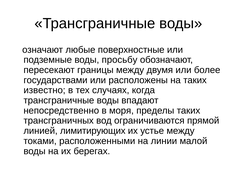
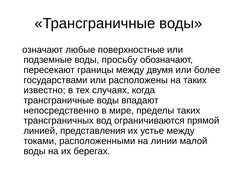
моря: моря -> мире (121, 110)
лимитирующих: лимитирующих -> представления (93, 131)
